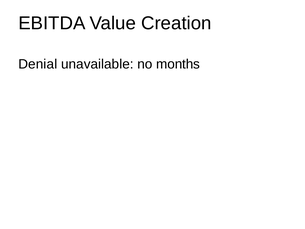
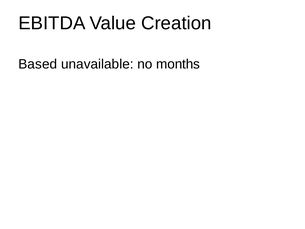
Denial: Denial -> Based (38, 64)
